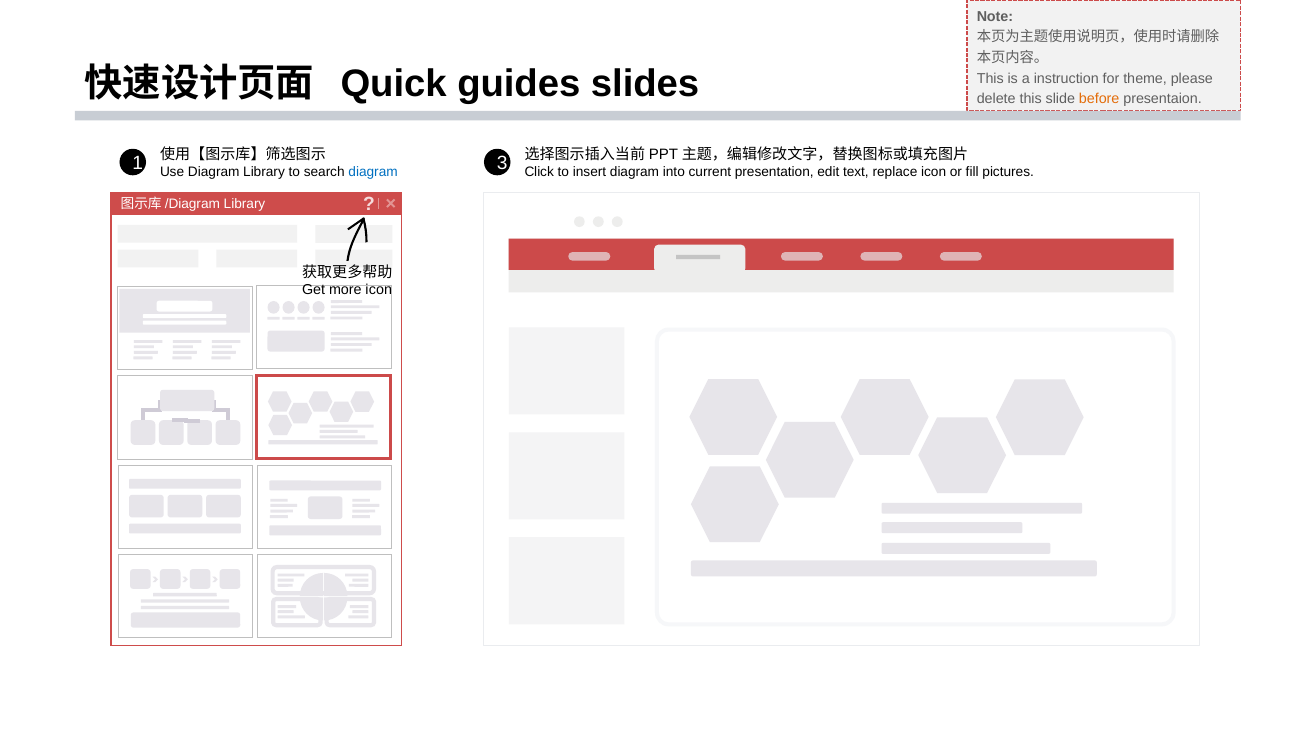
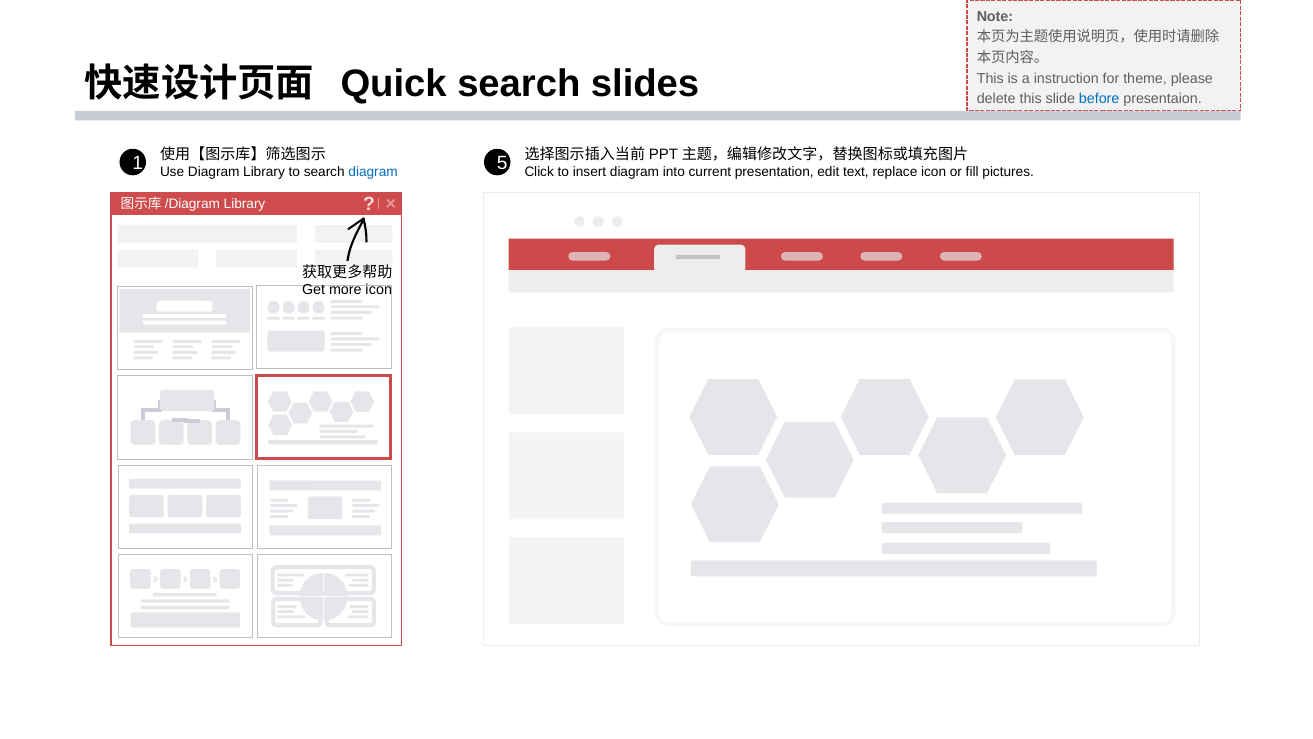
Quick guides: guides -> search (519, 84)
before colour: orange -> blue (1099, 99)
3: 3 -> 5 (502, 163)
